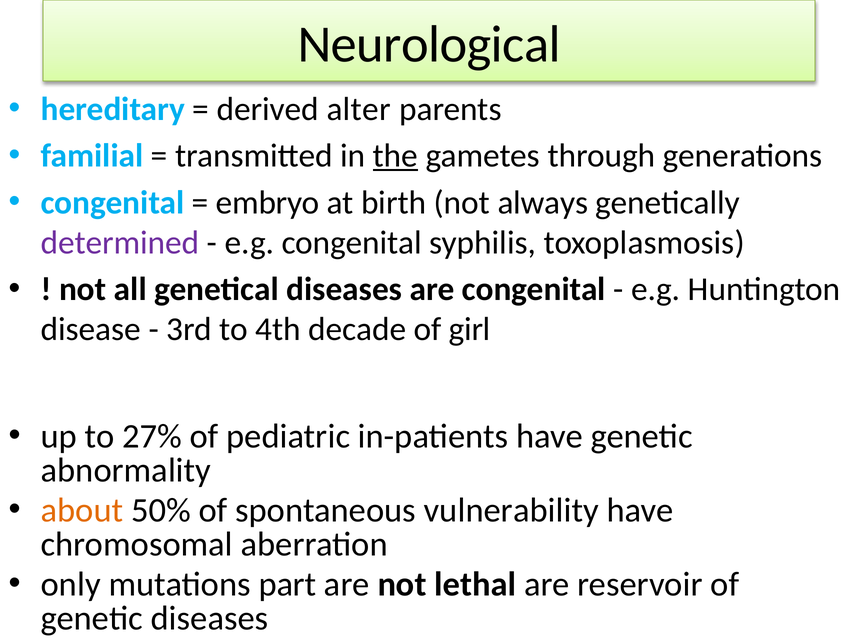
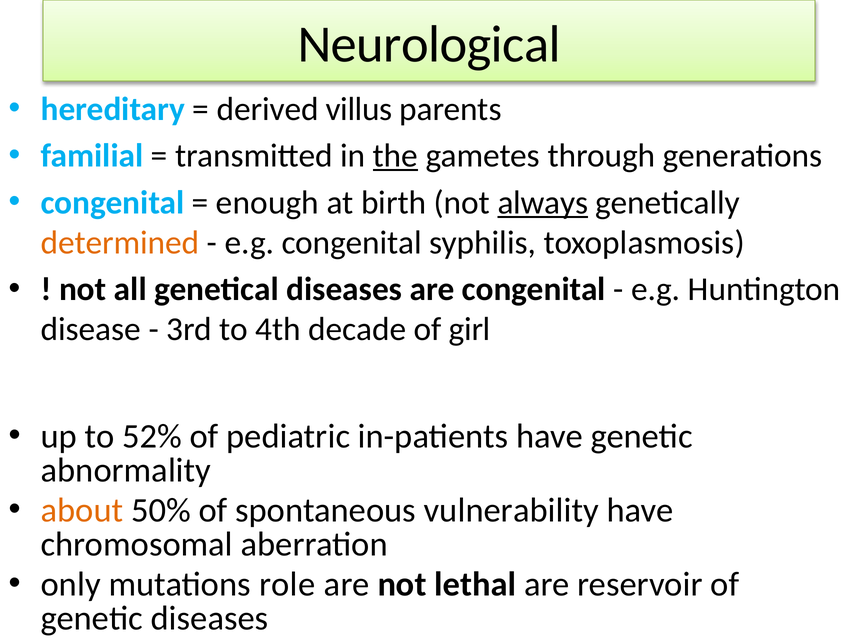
alter: alter -> villus (359, 109)
embryo: embryo -> enough (267, 203)
always underline: none -> present (543, 203)
determined colour: purple -> orange (120, 243)
27%: 27% -> 52% (152, 437)
part: part -> role (287, 585)
